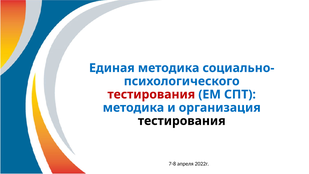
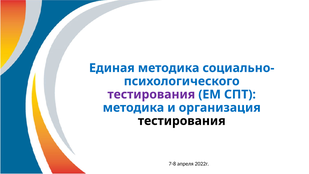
тестирования colour: red -> purple (151, 94)
